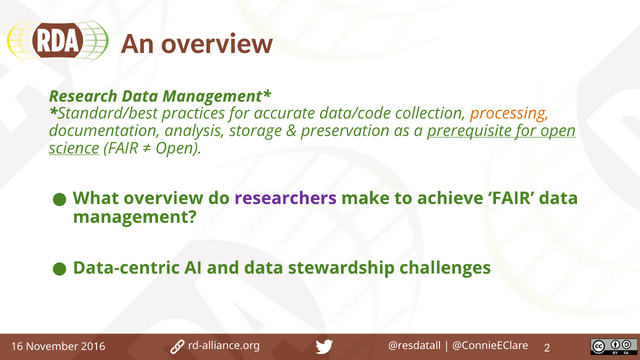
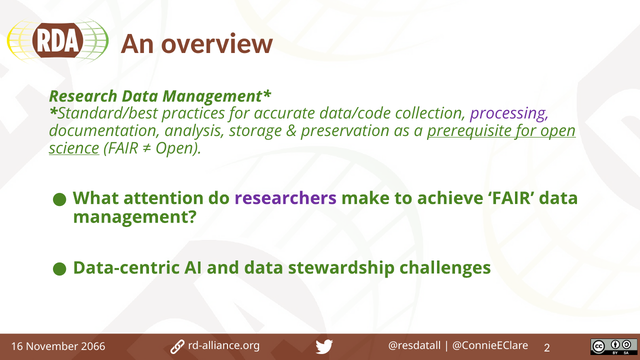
processing colour: orange -> purple (510, 114)
What overview: overview -> attention (164, 198)
2016: 2016 -> 2066 (93, 347)
